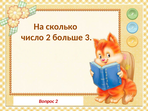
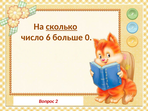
сколько underline: none -> present (62, 27)
число 2: 2 -> 6 (48, 37)
3: 3 -> 0 (88, 37)
